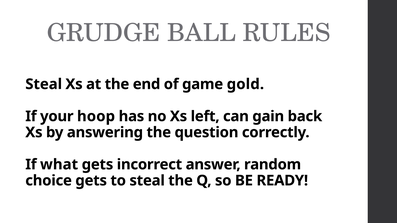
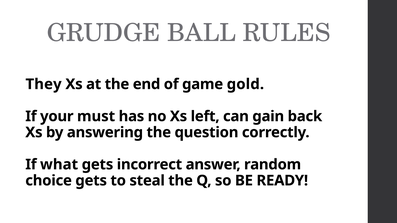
Steal: Steal -> They (44, 84)
hoop: hoop -> must (96, 116)
